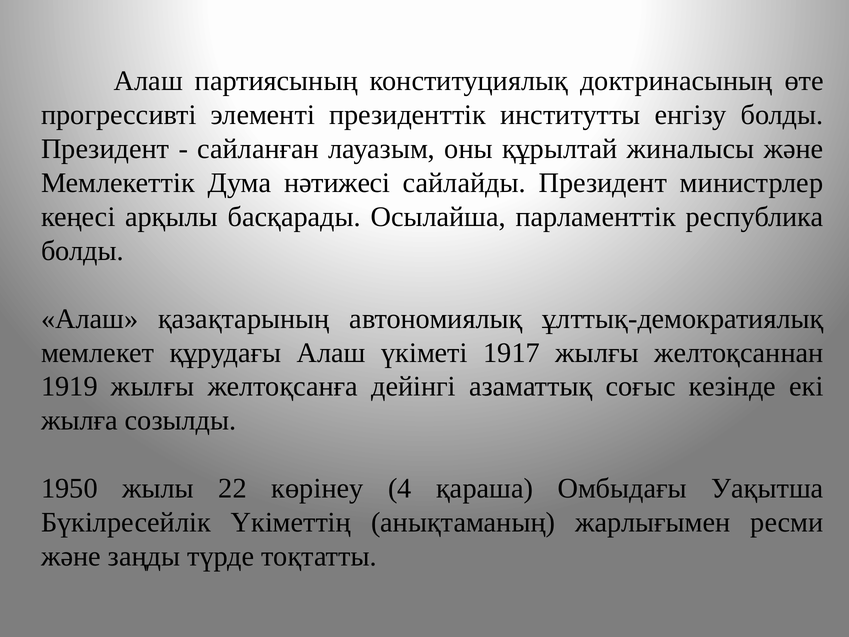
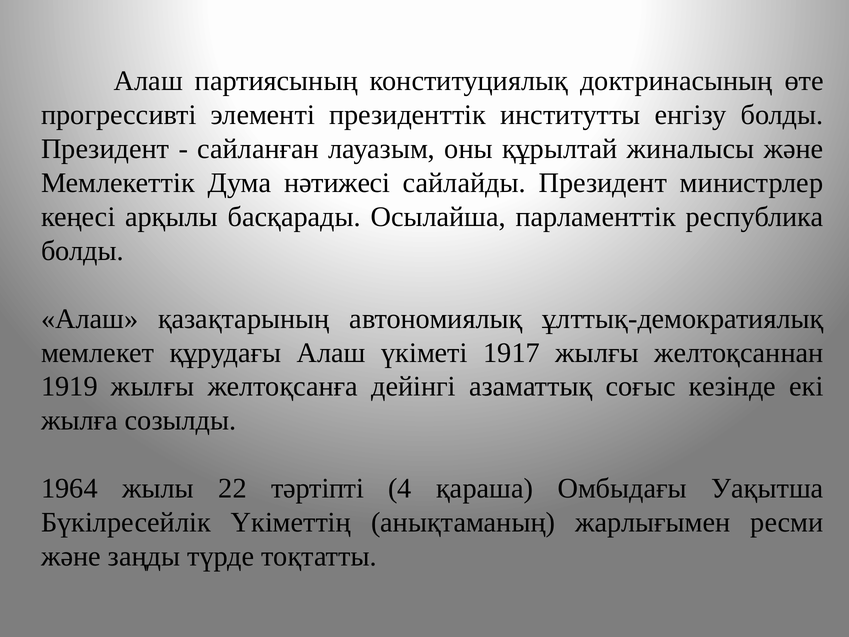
1950: 1950 -> 1964 (69, 488)
көрінеу: көрінеу -> тәртіпті (318, 488)
